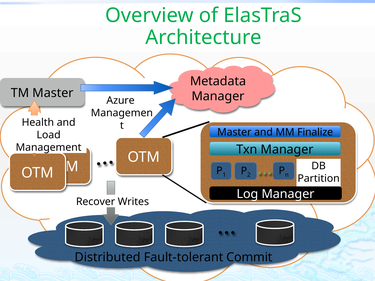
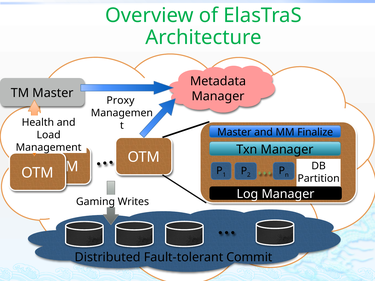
Azure: Azure -> Proxy (120, 100)
Recover: Recover -> Gaming (96, 202)
